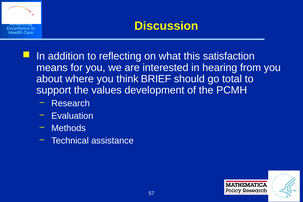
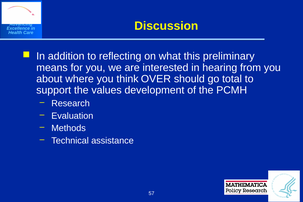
satisfaction: satisfaction -> preliminary (229, 56)
BRIEF: BRIEF -> OVER (156, 79)
